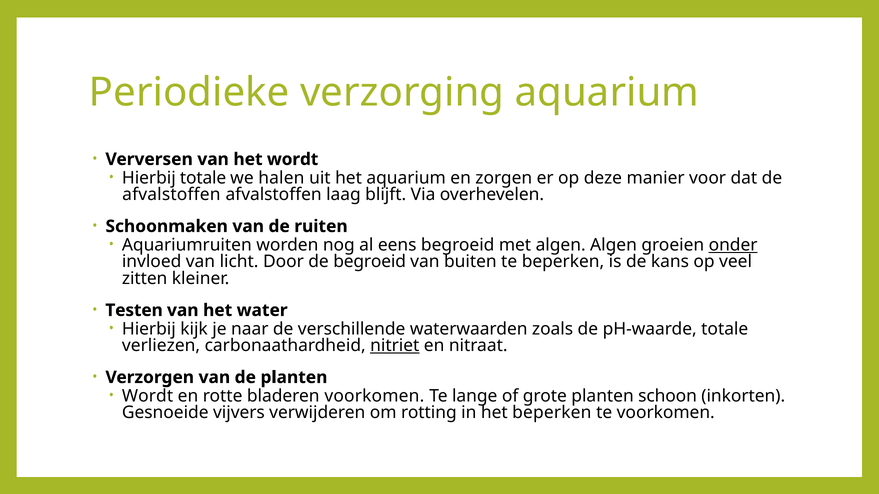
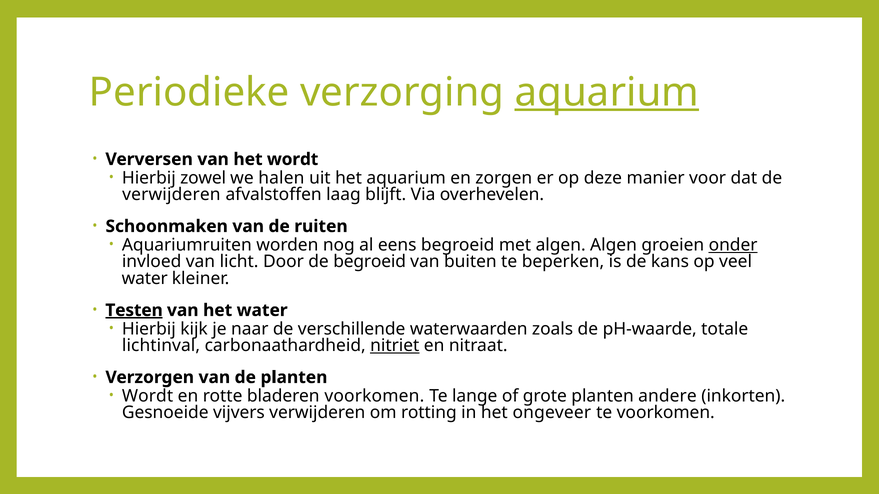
aquarium underline: none -> present (607, 93)
Hierbij totale: totale -> zowel (203, 178)
afvalstoffen: afvalstoffen -> verwijderen (171, 195)
zitten: zitten -> water (145, 279)
Testen underline: none -> present (134, 311)
verliezen: verliezen -> lichtinval (161, 346)
schoon: schoon -> andere (667, 396)
het beperken: beperken -> ongeveer (552, 413)
